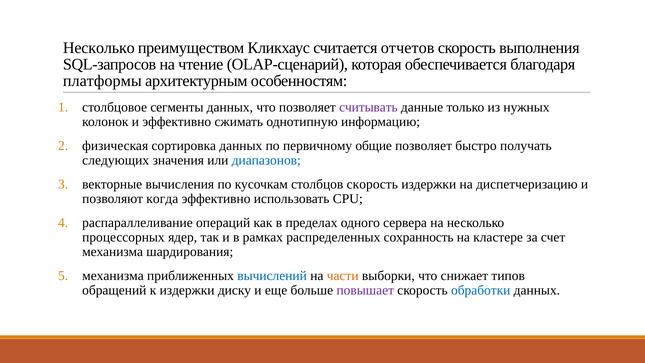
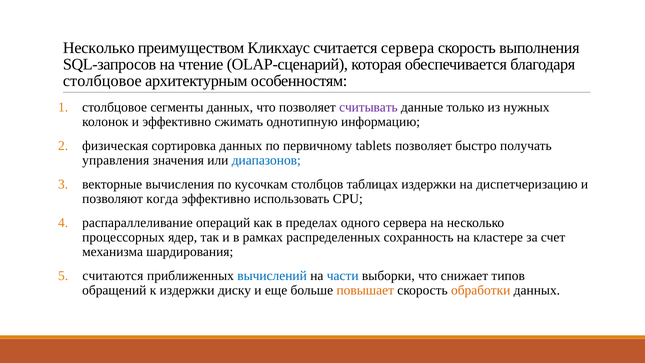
считается отчетов: отчетов -> сервера (408, 48)
платформы: платформы -> столбцовое (102, 81)
общие: общие -> tablets (374, 146)
следующих: следующих -> управления (116, 160)
столбцов скорость: скорость -> таблицах (372, 184)
механизма: механизма -> считаются (113, 275)
части colour: orange -> blue (343, 275)
повышает colour: purple -> orange (365, 290)
обработки colour: blue -> orange (481, 290)
